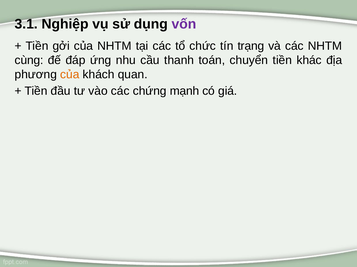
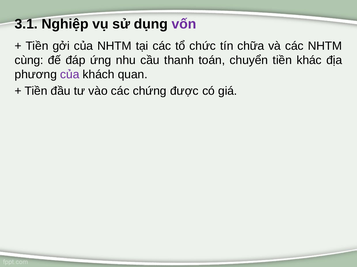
trạng: trạng -> chữa (251, 46)
của colour: orange -> purple (70, 75)
mạnh: mạnh -> được (184, 91)
